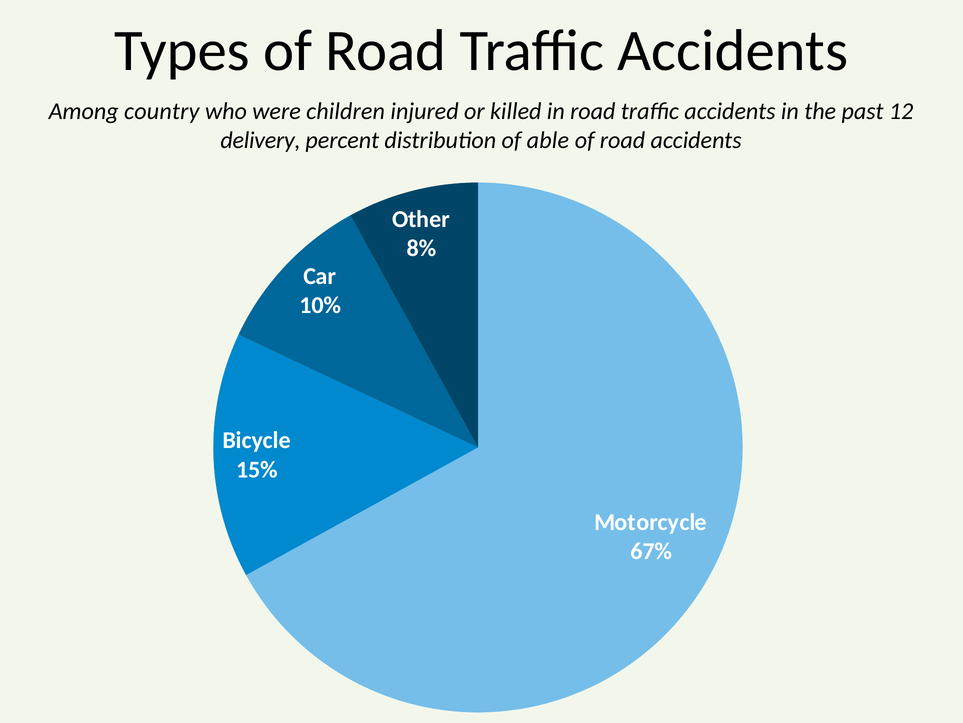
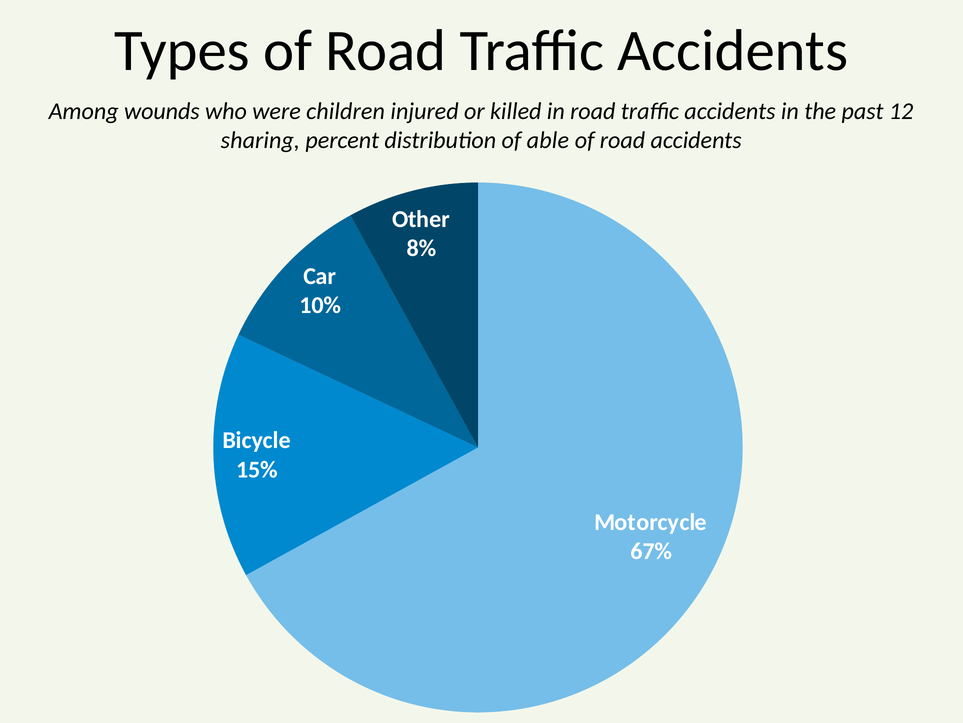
country: country -> wounds (162, 111)
delivery: delivery -> sharing (260, 140)
